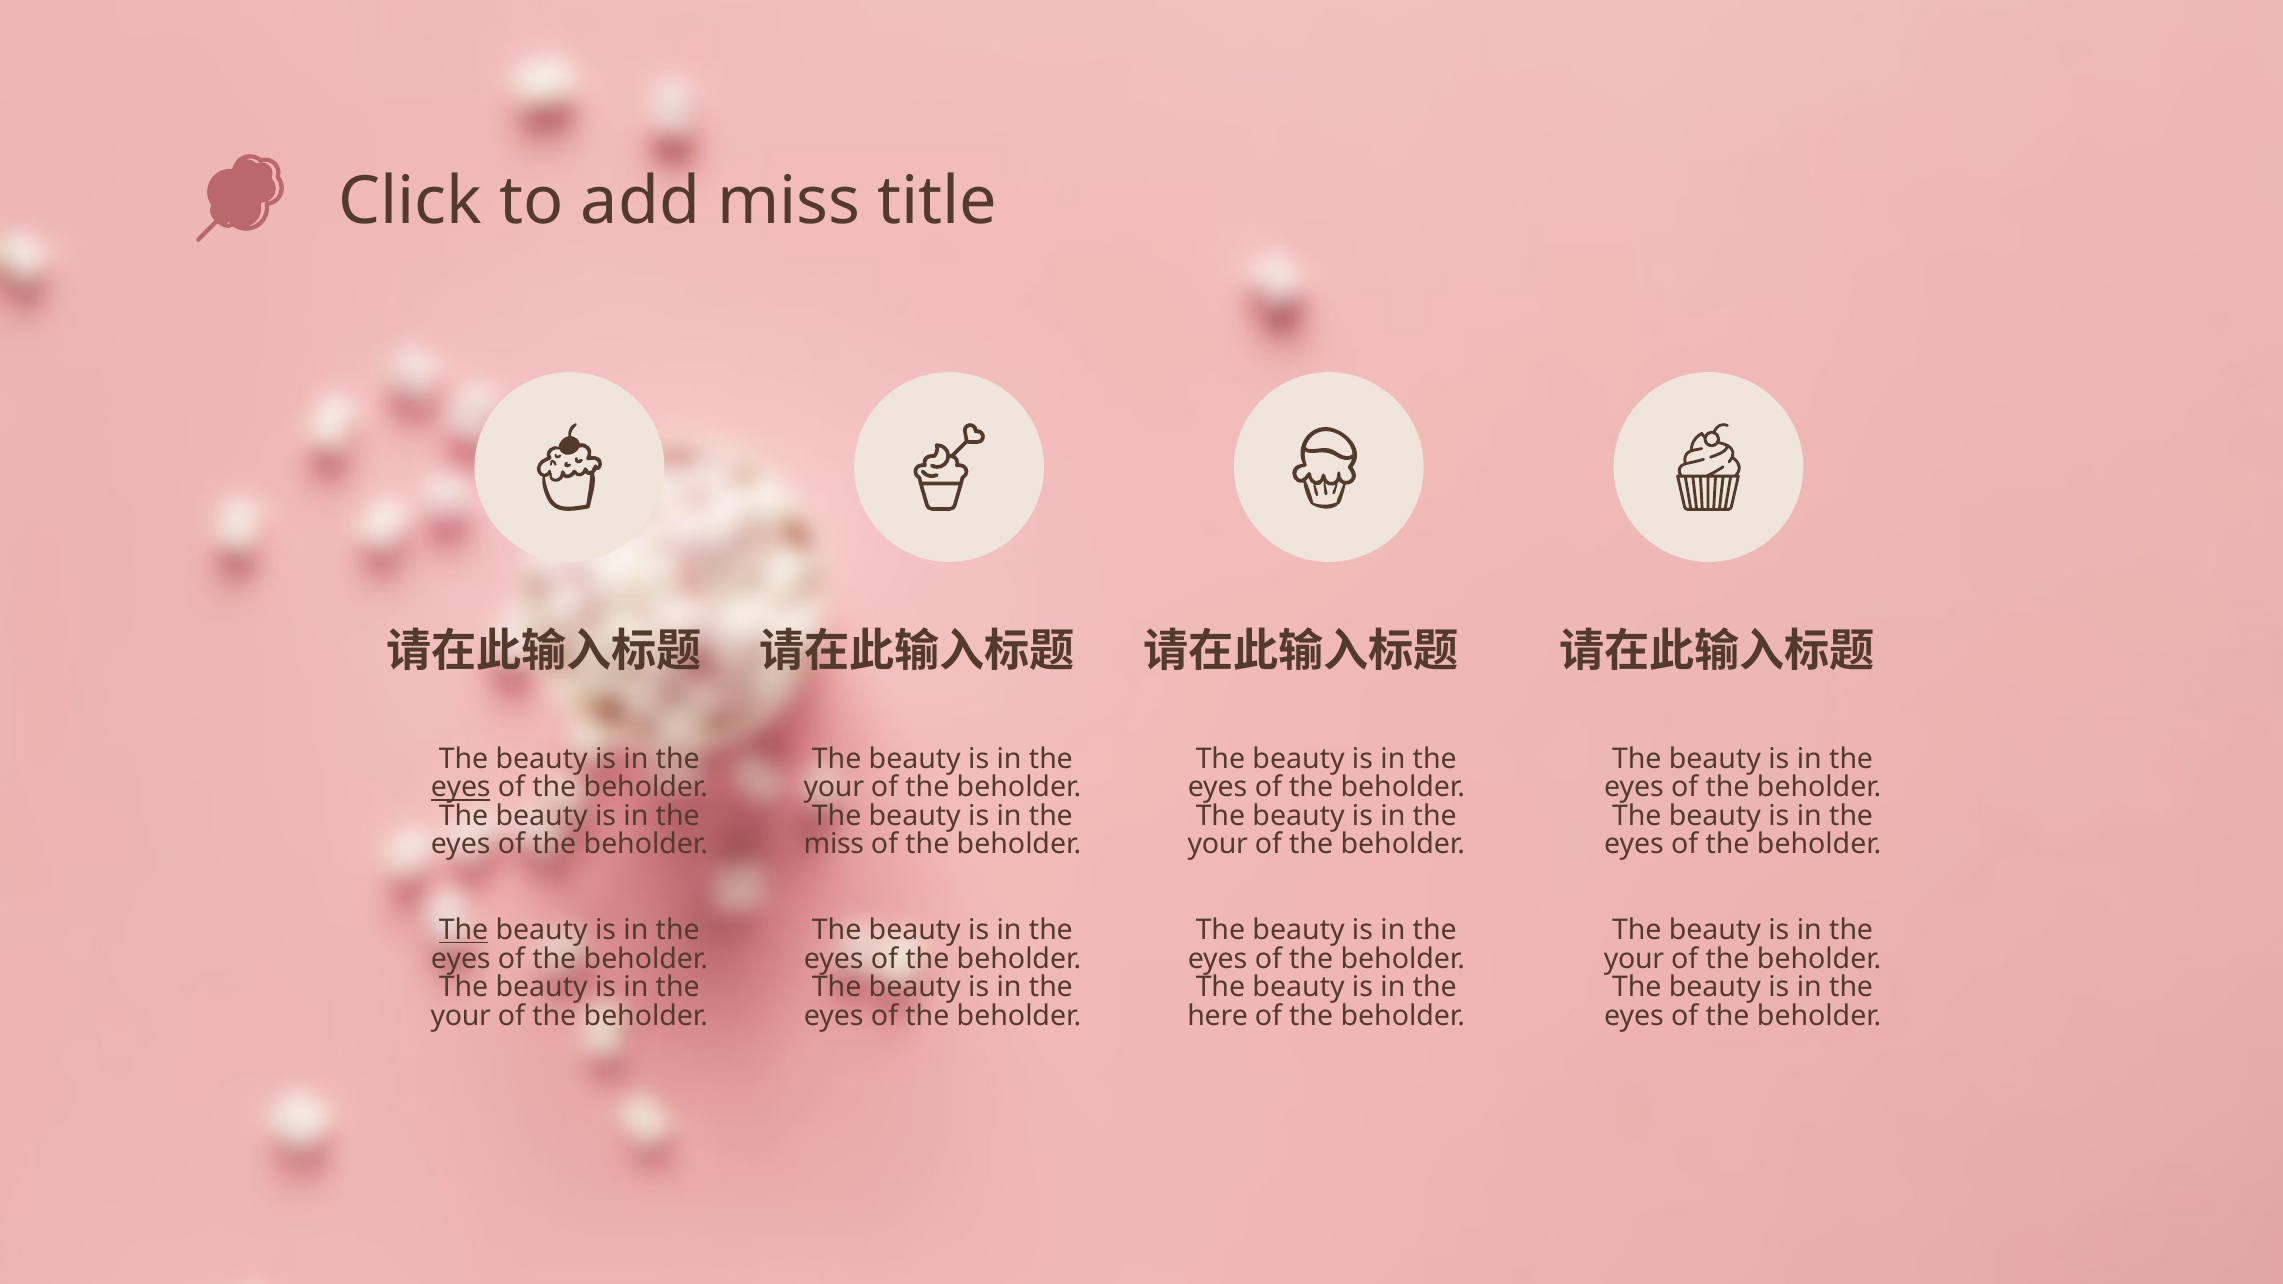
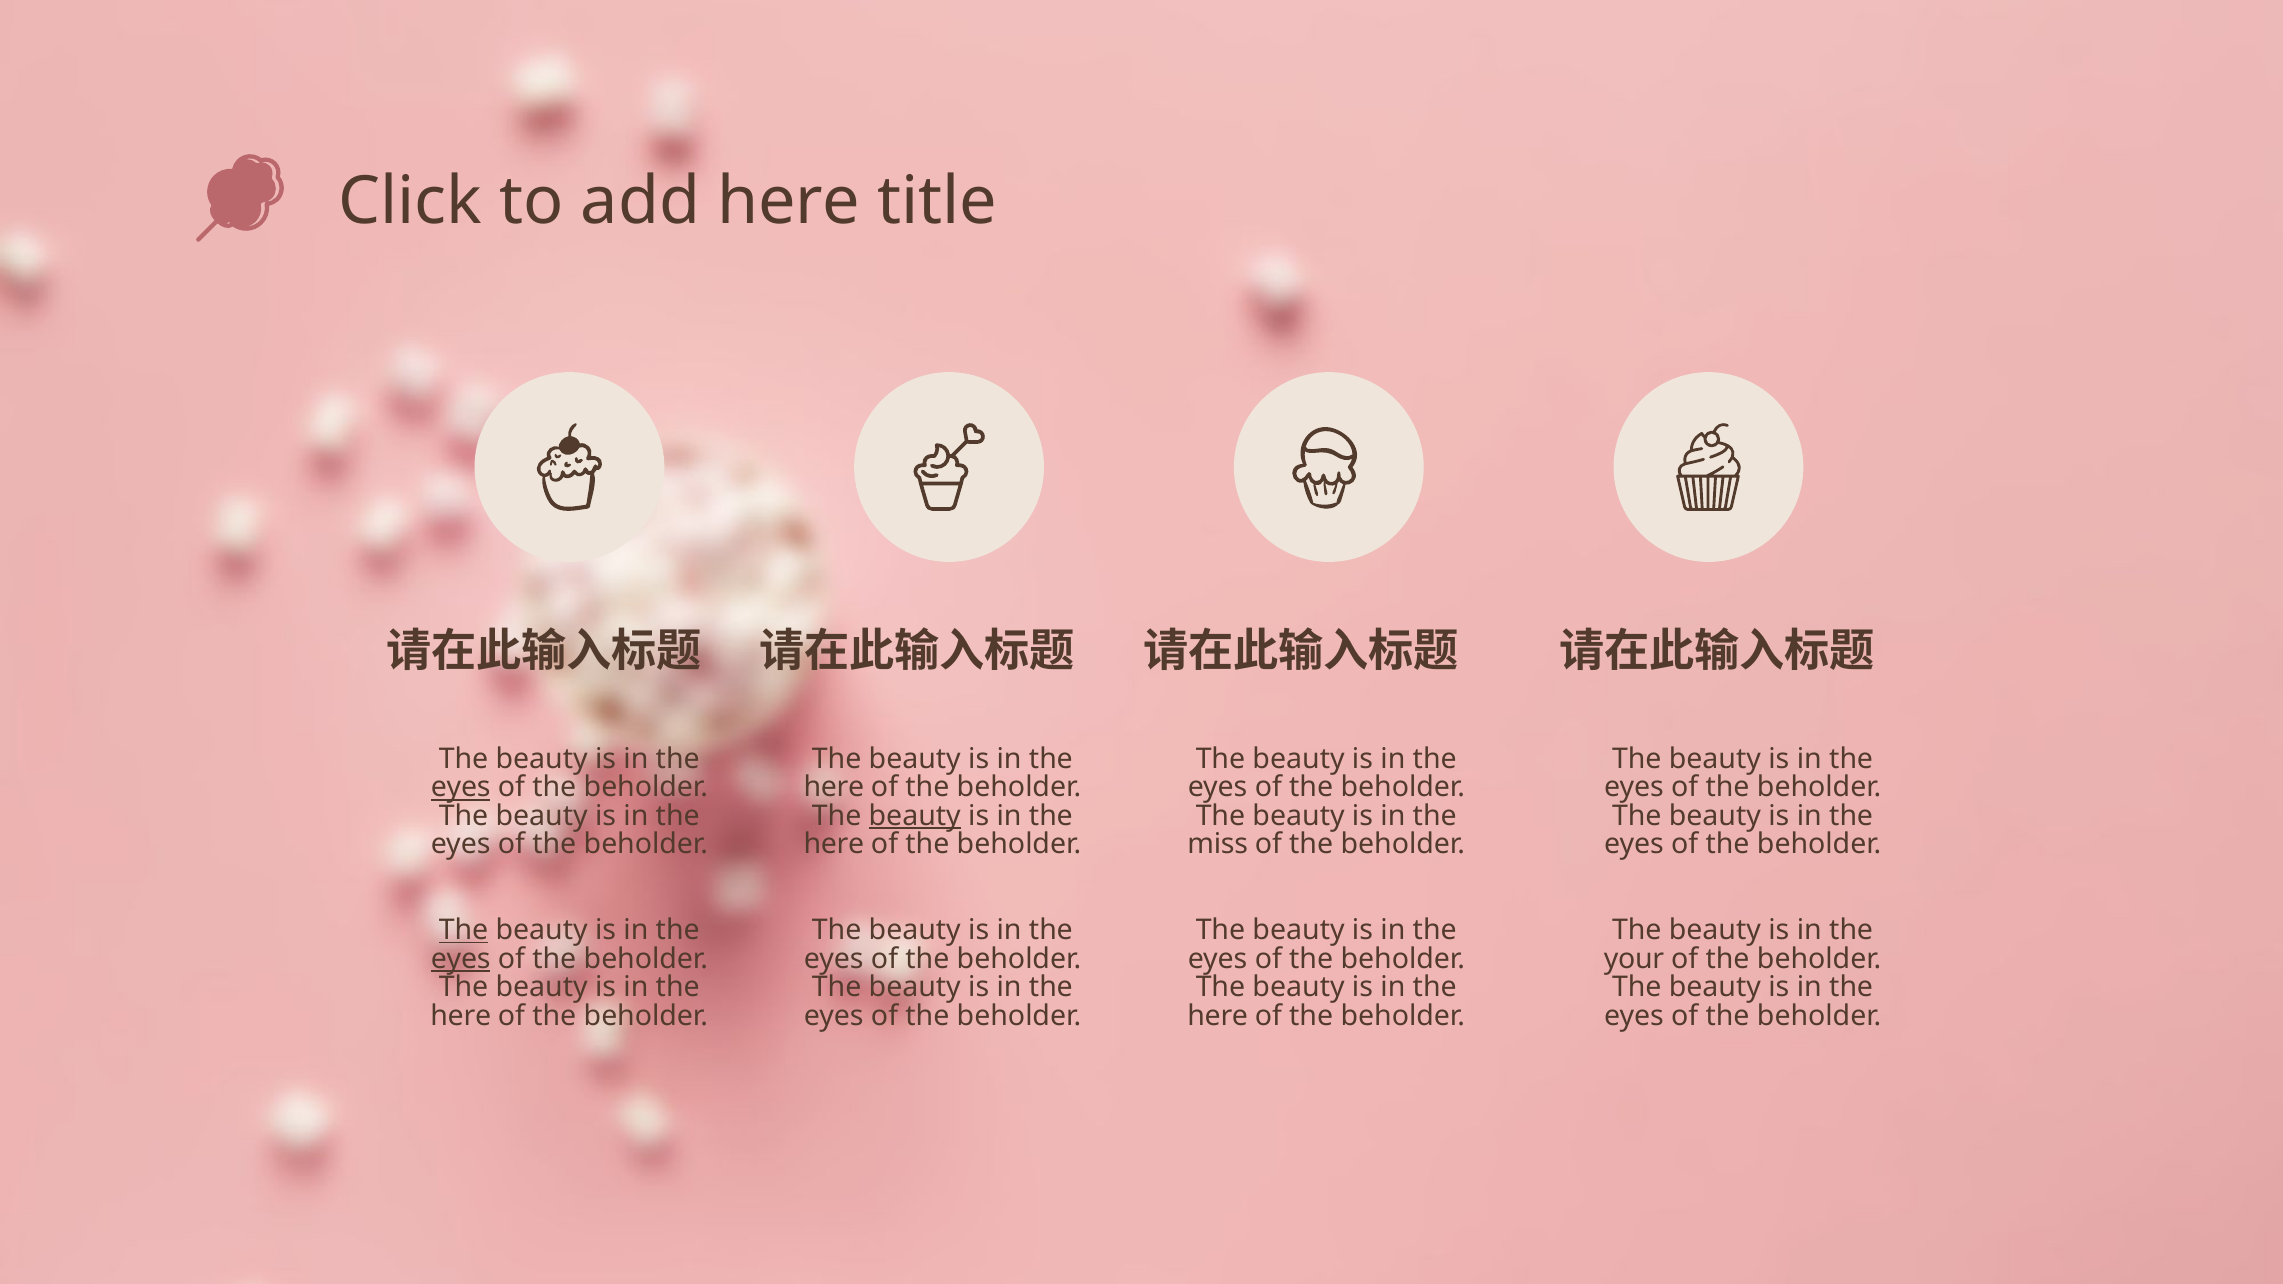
add miss: miss -> here (789, 202)
your: your -> here (834, 788)
beauty underline: none -> present (915, 816)
miss: miss -> here (834, 845)
your: your -> miss (1218, 845)
eyes underline: none -> present (461, 959)
your: your -> here (461, 1016)
